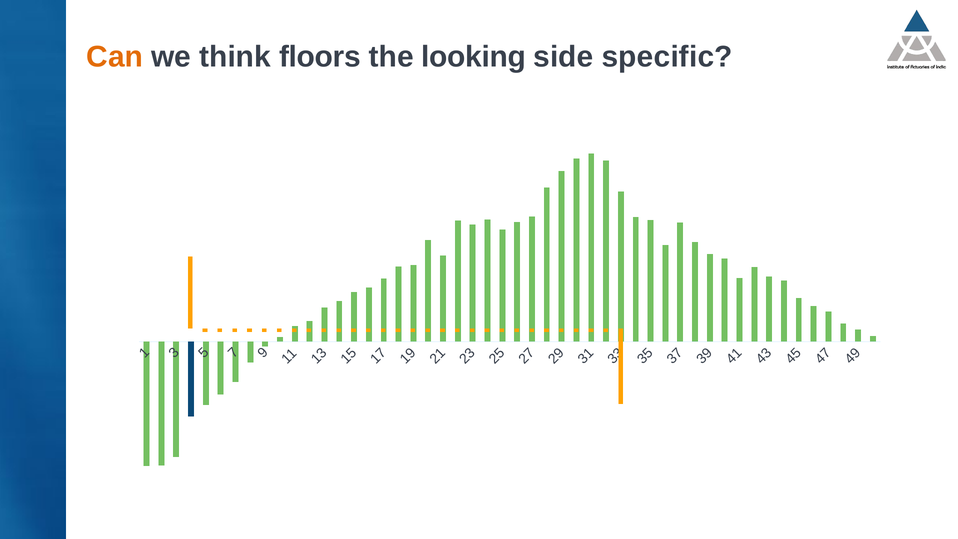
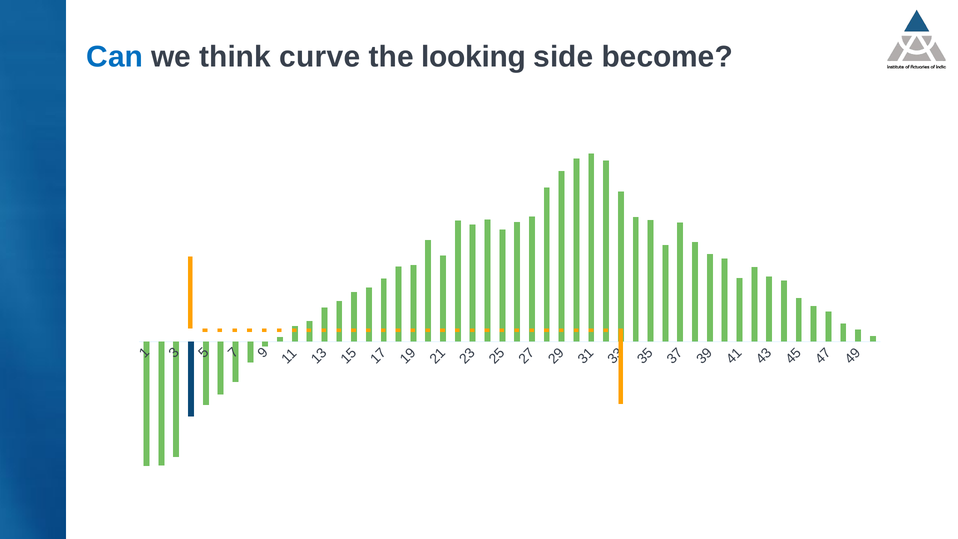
Can colour: orange -> blue (115, 57)
floors: floors -> curve (320, 57)
specific: specific -> become (667, 57)
